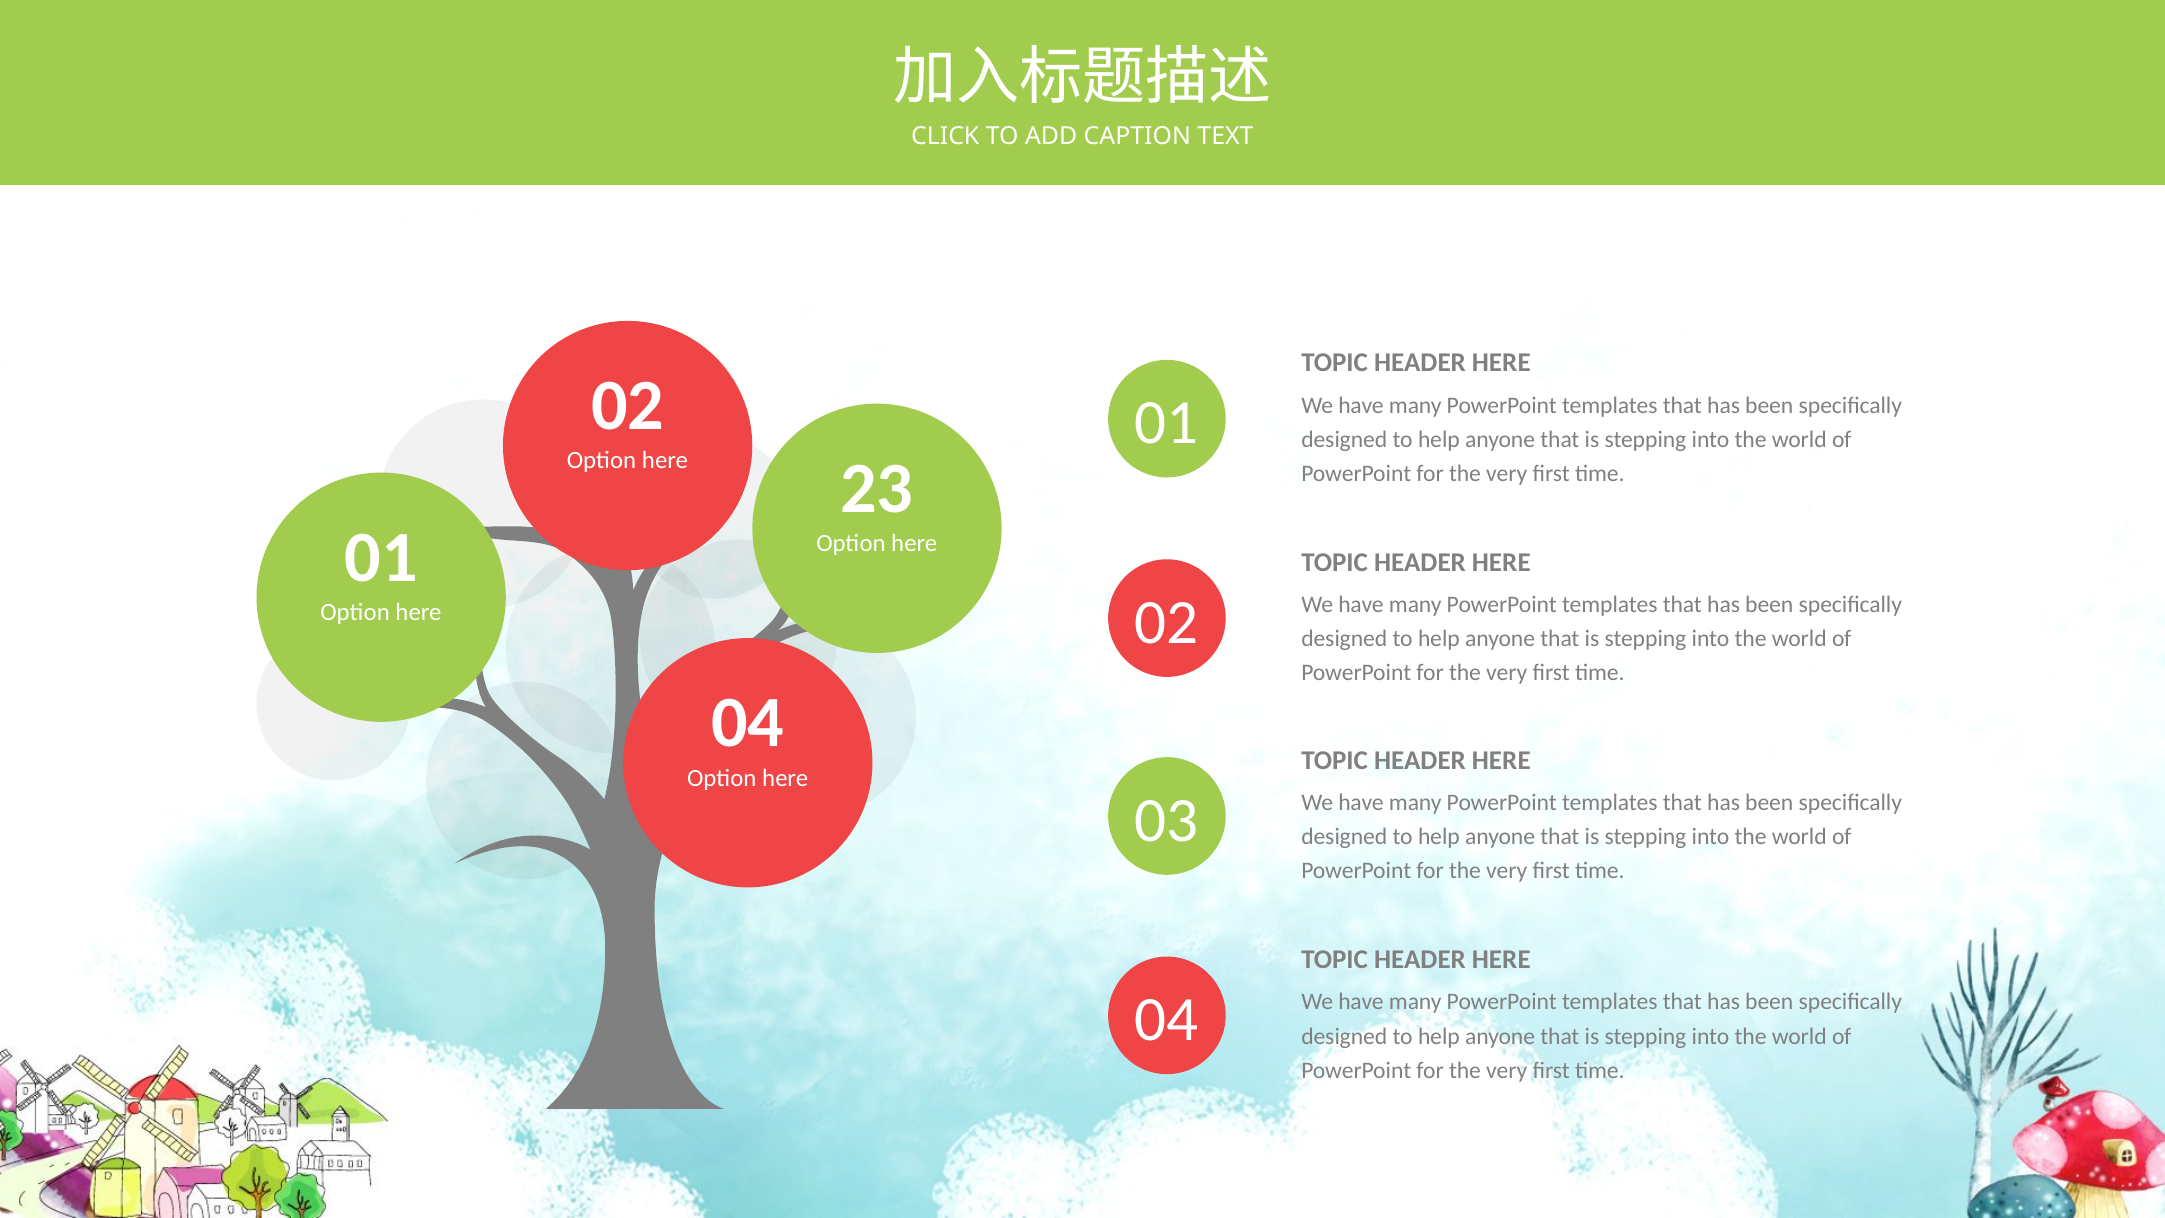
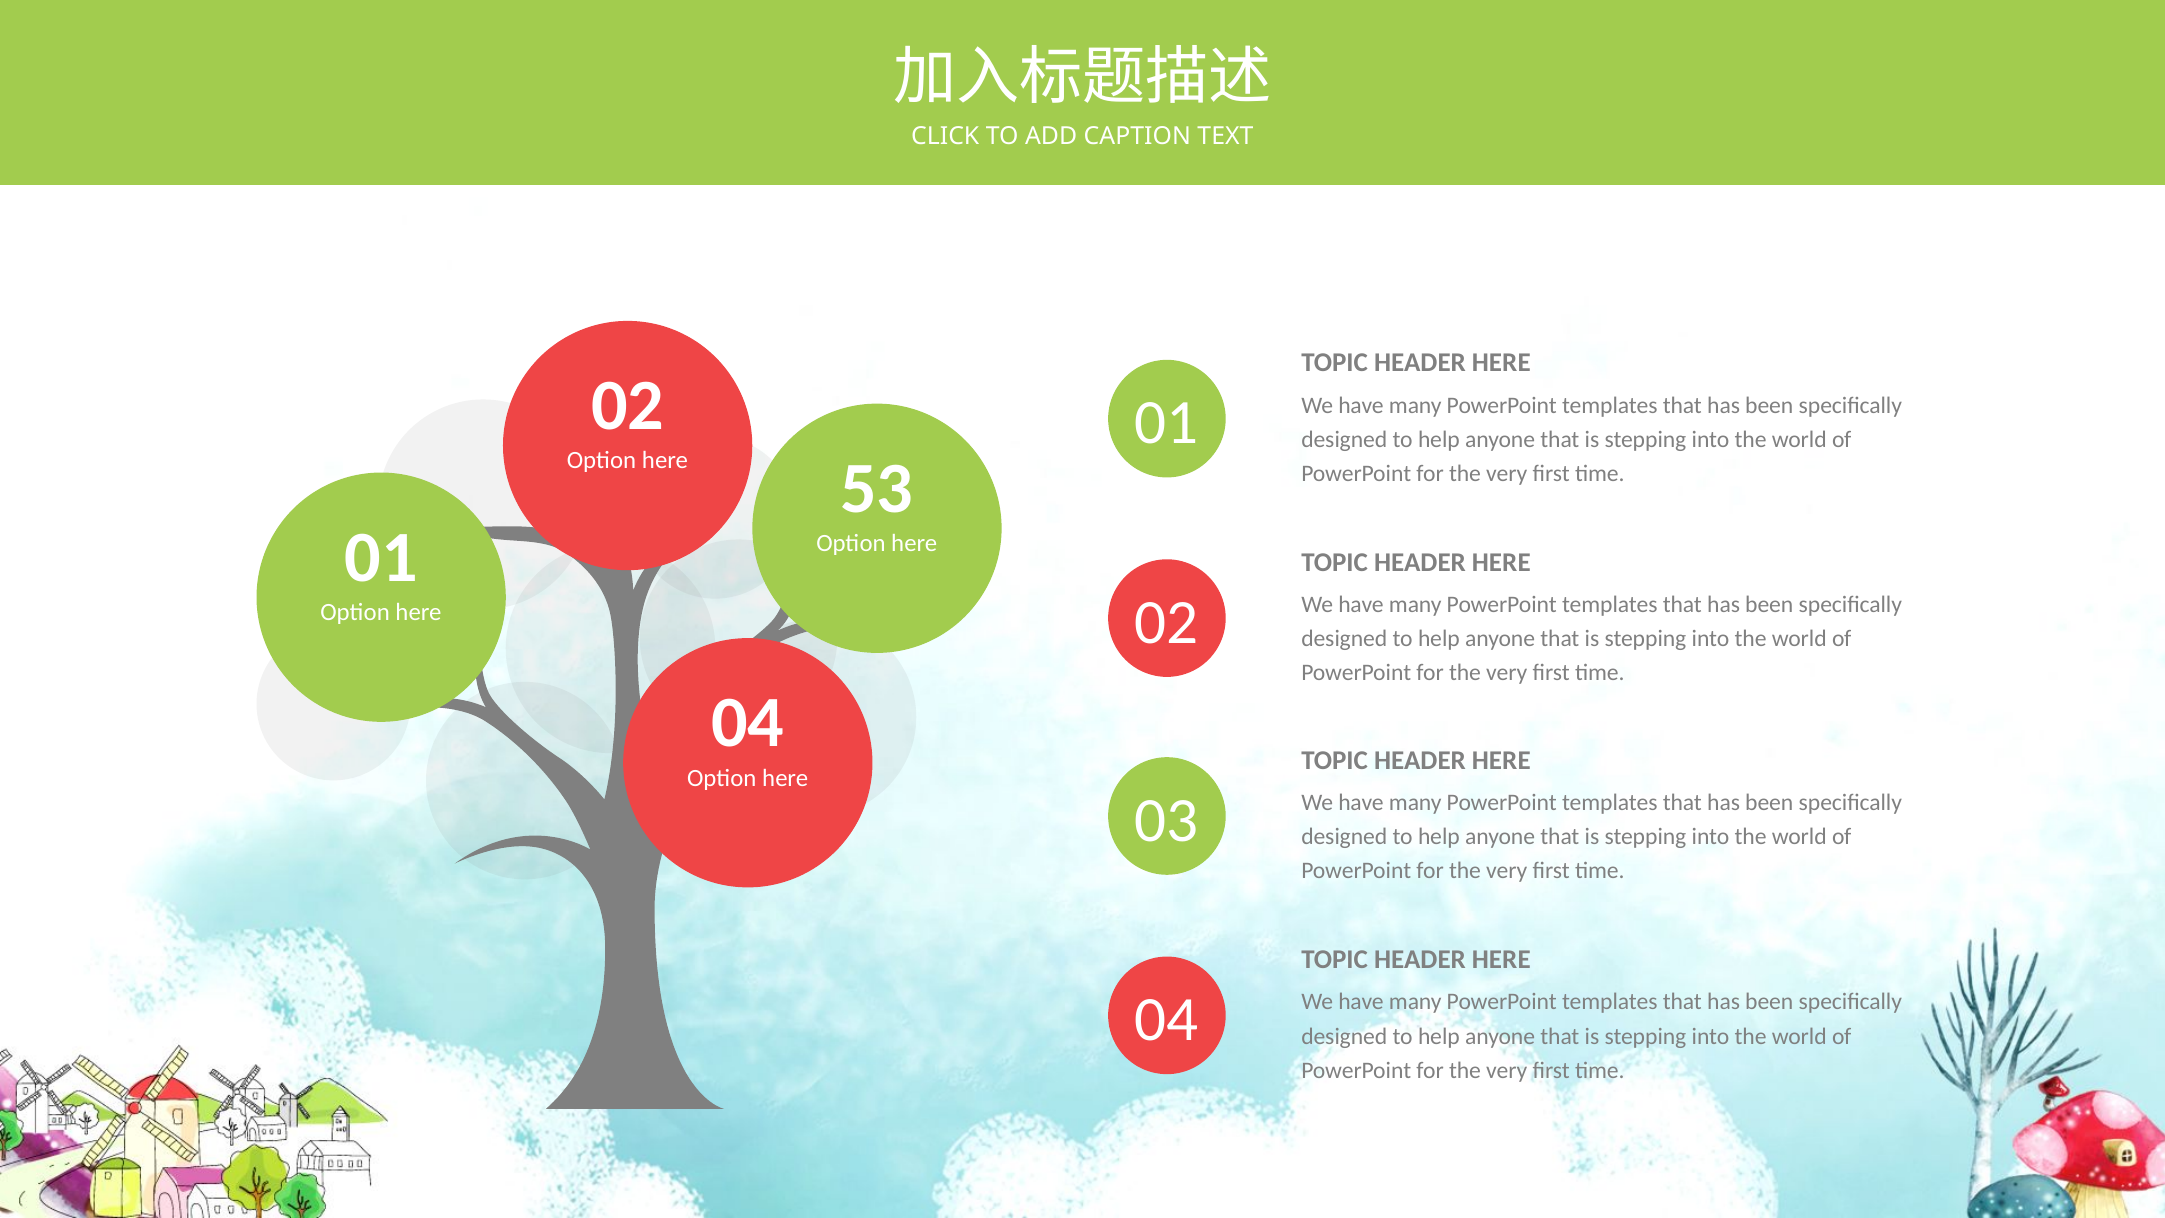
23: 23 -> 53 (877, 489)
